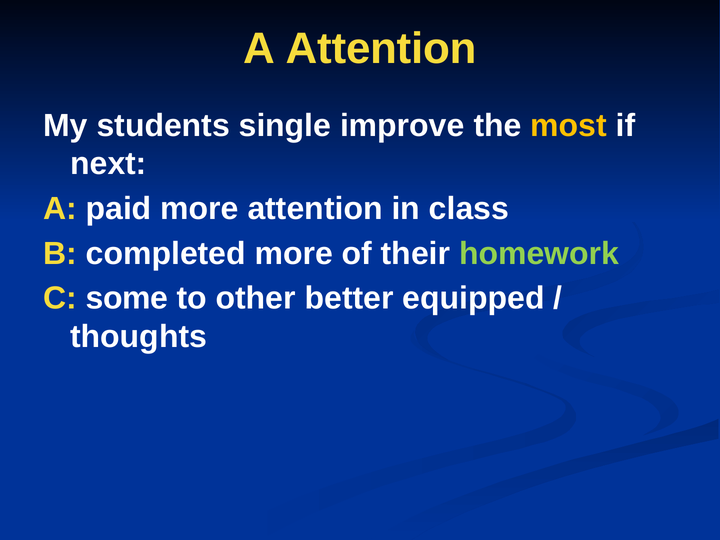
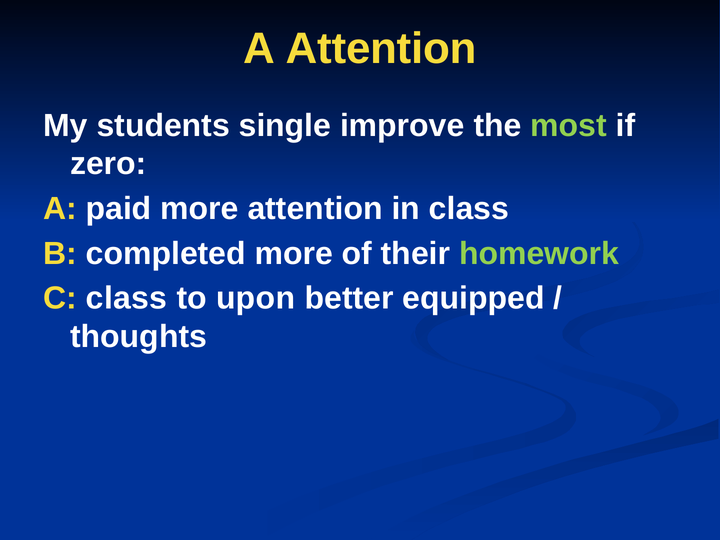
most colour: yellow -> light green (569, 126)
next: next -> zero (108, 164)
C some: some -> class (127, 298)
other: other -> upon (256, 298)
